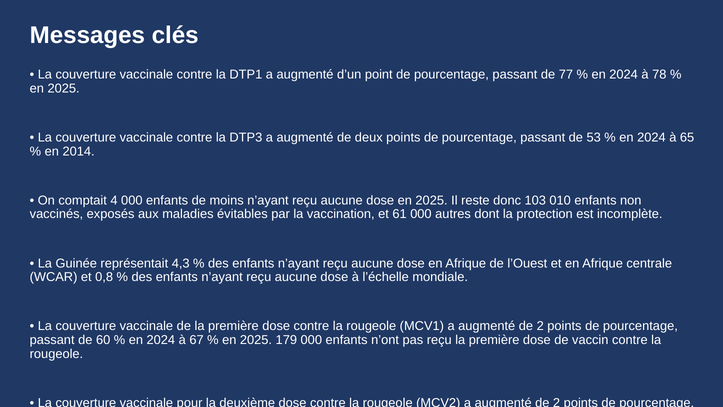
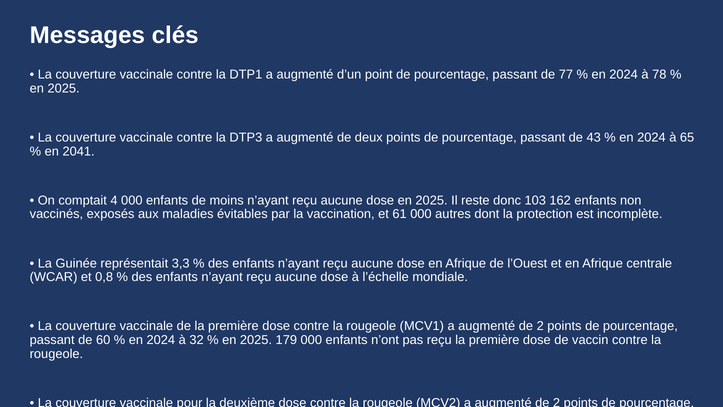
53: 53 -> 43 (594, 137)
2014: 2014 -> 2041 (79, 151)
010: 010 -> 162 (560, 200)
4,3: 4,3 -> 3,3 (181, 263)
67: 67 -> 32 (197, 340)
